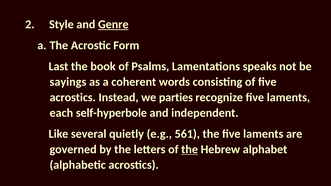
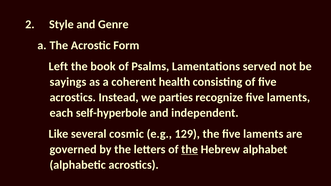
Genre underline: present -> none (113, 24)
Last: Last -> Left (58, 66)
speaks: speaks -> served (260, 66)
words: words -> health (174, 82)
quietly: quietly -> cosmic (126, 134)
561: 561 -> 129 (187, 134)
